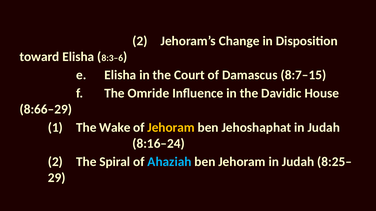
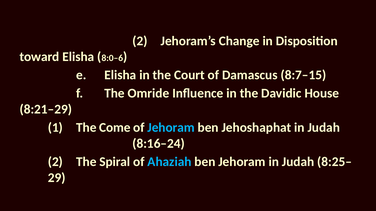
8:3–6: 8:3–6 -> 8:0–6 (112, 58)
8:66–29: 8:66–29 -> 8:21–29 (46, 110)
Wake: Wake -> Come (115, 128)
Jehoram colour: yellow -> light blue (171, 128)
